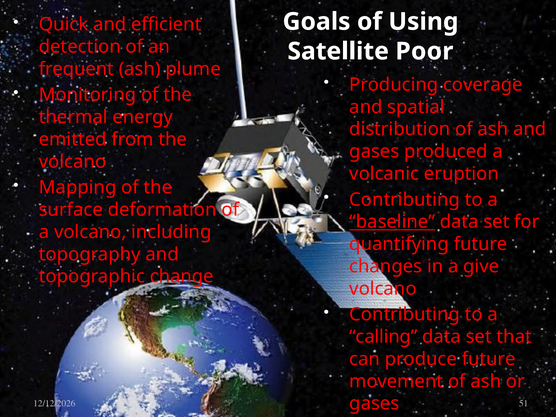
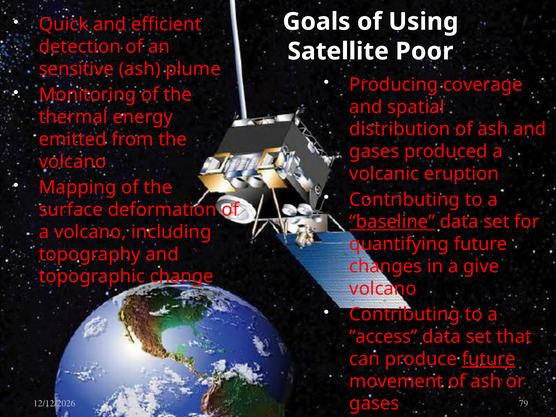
frequent: frequent -> sensitive (76, 69)
calling: calling -> access (383, 337)
future underline: none -> present (489, 359)
51: 51 -> 79 (524, 403)
